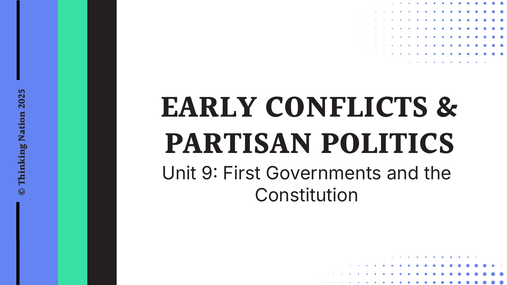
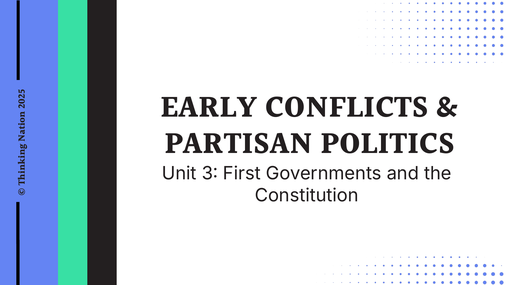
9: 9 -> 3 (210, 174)
